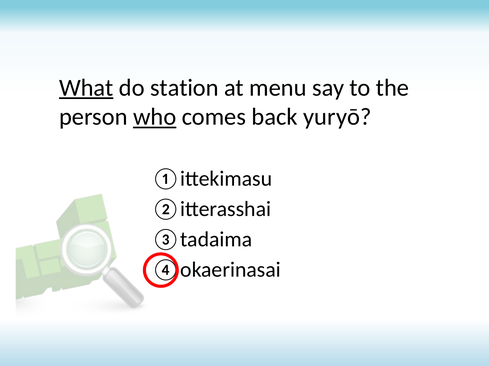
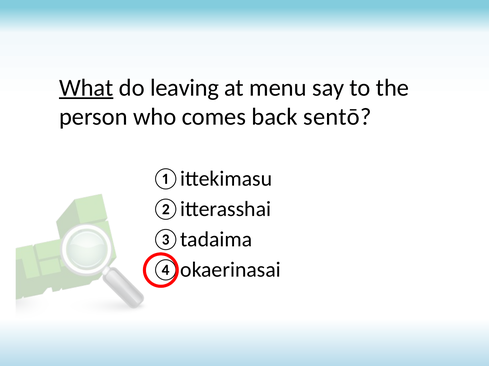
station: station -> leaving (184, 88)
who underline: present -> none (155, 117)
yuryō: yuryō -> sentō (337, 117)
